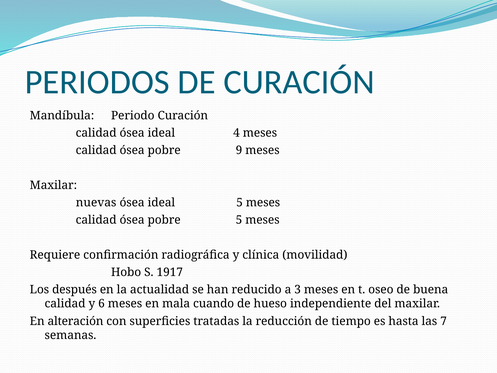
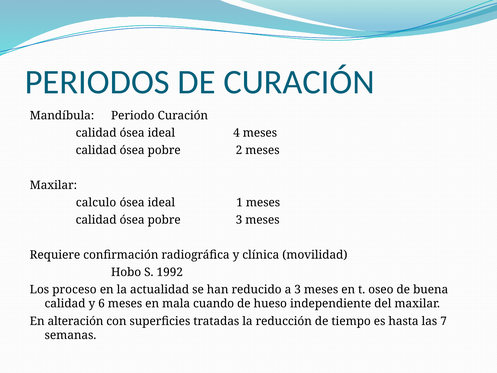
9: 9 -> 2 (239, 150)
nuevas: nuevas -> calculo (96, 202)
ideal 5: 5 -> 1 (240, 202)
pobre 5: 5 -> 3 (239, 220)
1917: 1917 -> 1992 (170, 272)
después: después -> proceso (74, 289)
